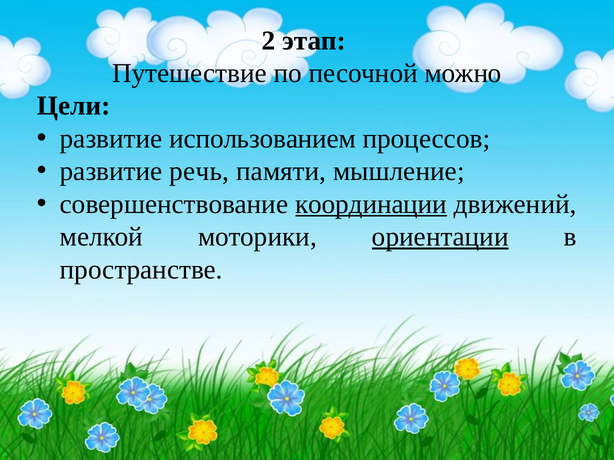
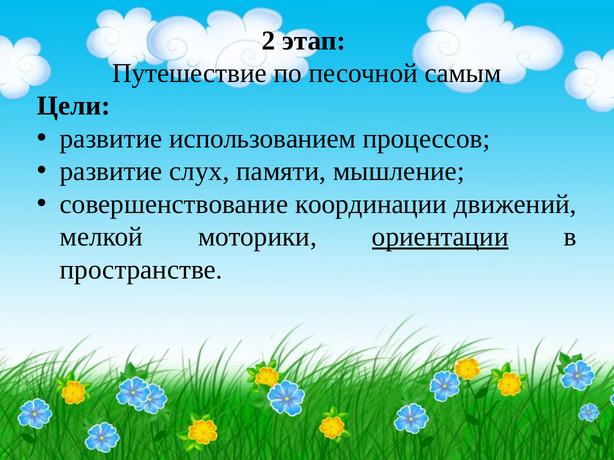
можно: можно -> самым (463, 73)
речь: речь -> слух (199, 172)
координации underline: present -> none (371, 204)
